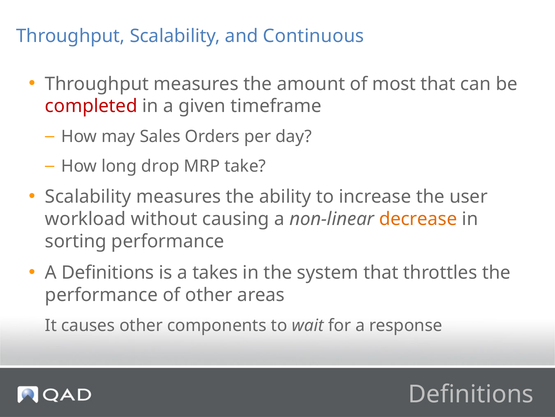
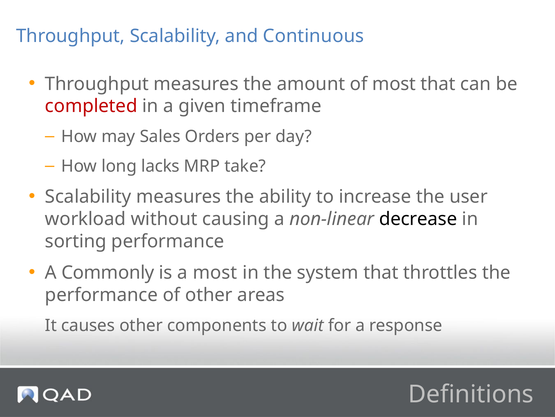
drop: drop -> lacks (160, 166)
decrease colour: orange -> black (418, 219)
A Definitions: Definitions -> Commonly (108, 272)
a takes: takes -> most (215, 272)
